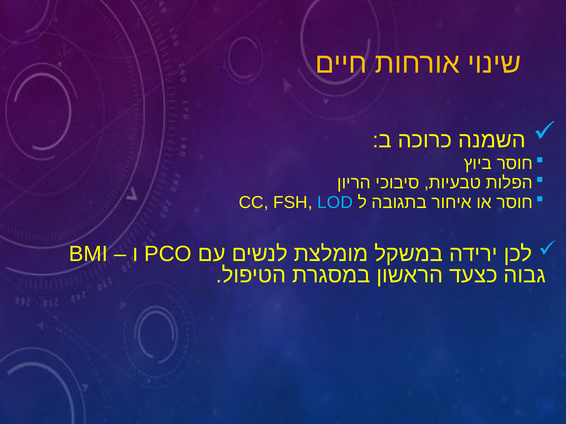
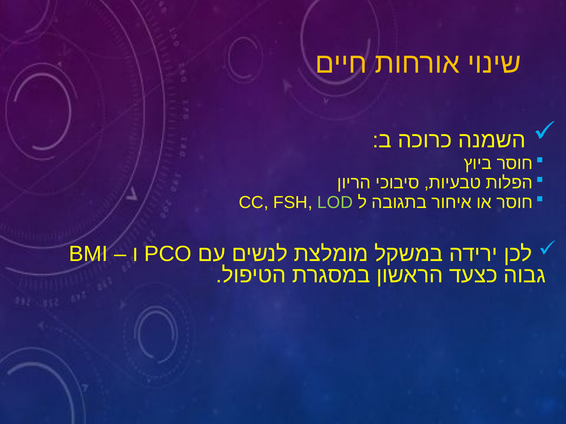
LOD colour: light blue -> light green (335, 203)
